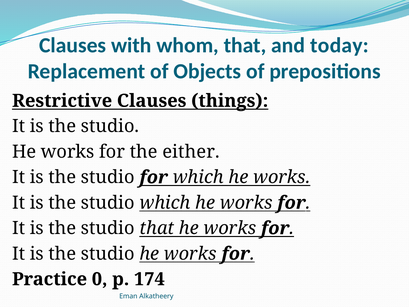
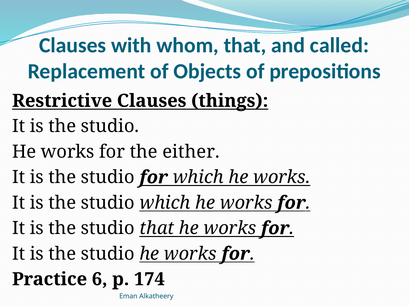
today: today -> called (340, 45)
0: 0 -> 6 (100, 279)
